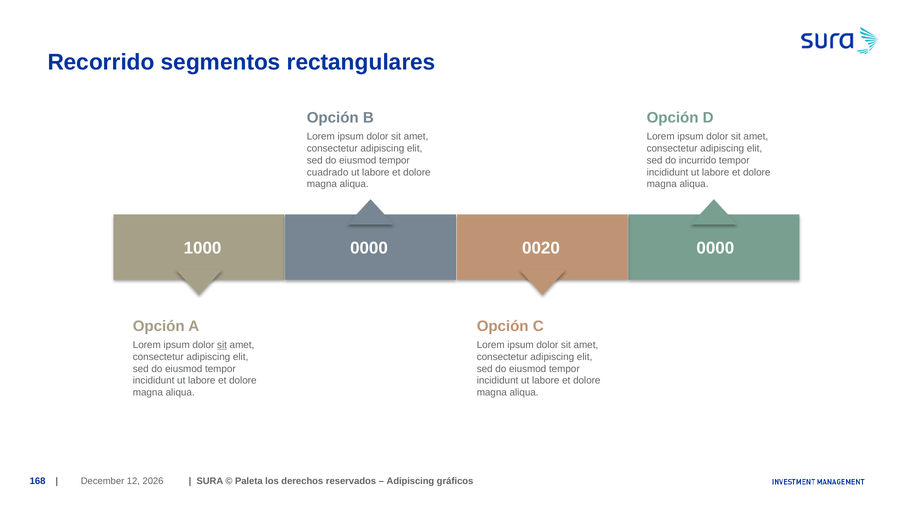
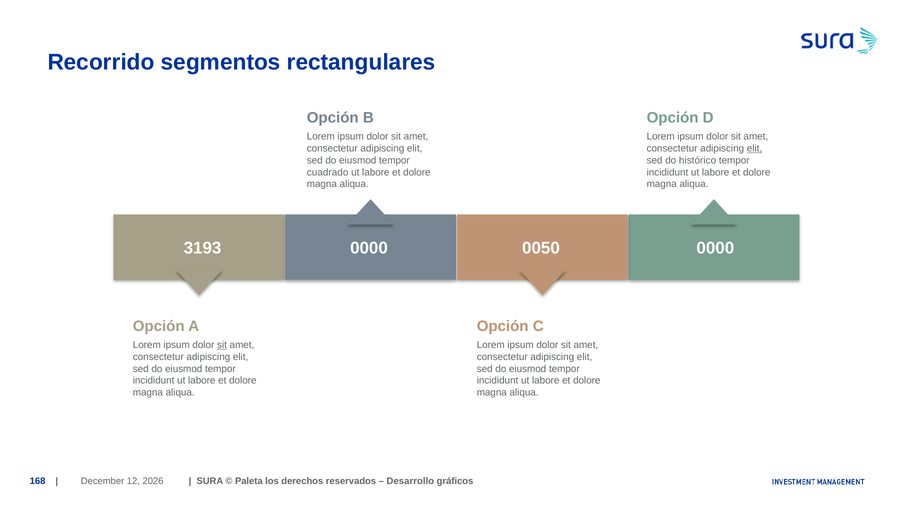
elit underline: none -> present (754, 148)
incurrido: incurrido -> histórico (698, 160)
1000: 1000 -> 3193 (203, 248)
0020: 0020 -> 0050 (541, 248)
Adipiscing: Adipiscing -> Desarrollo (410, 480)
